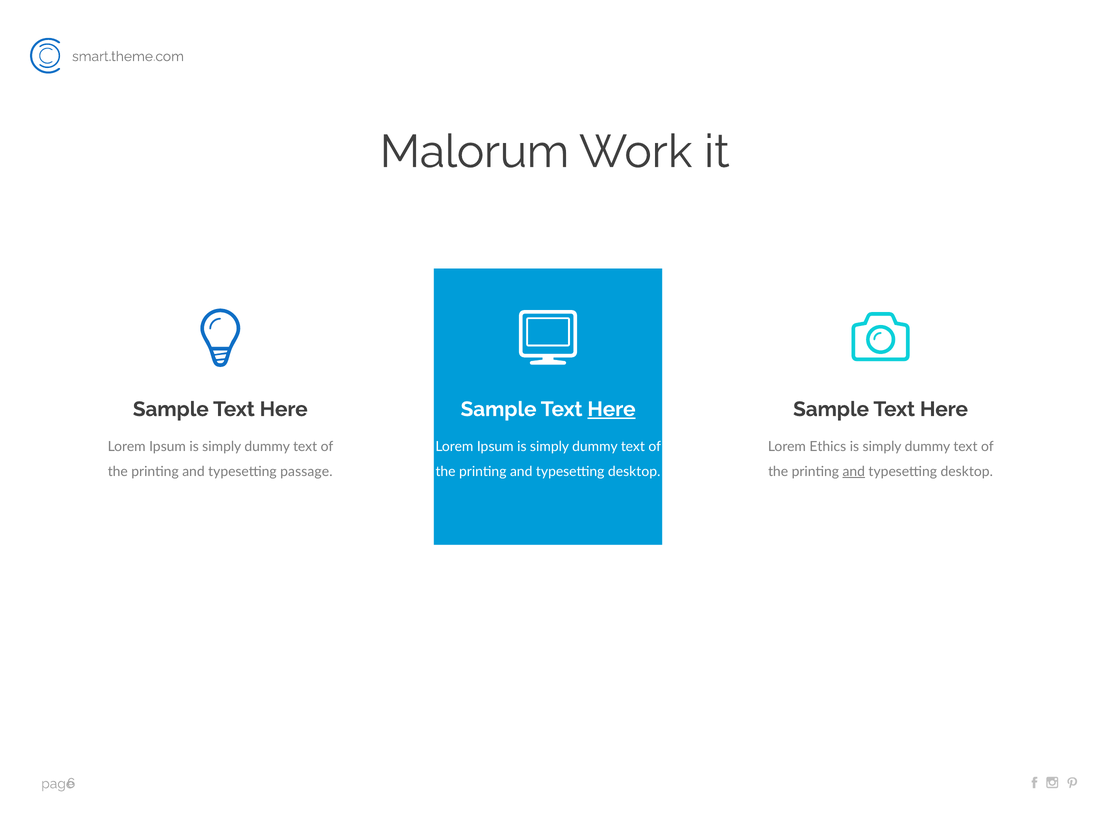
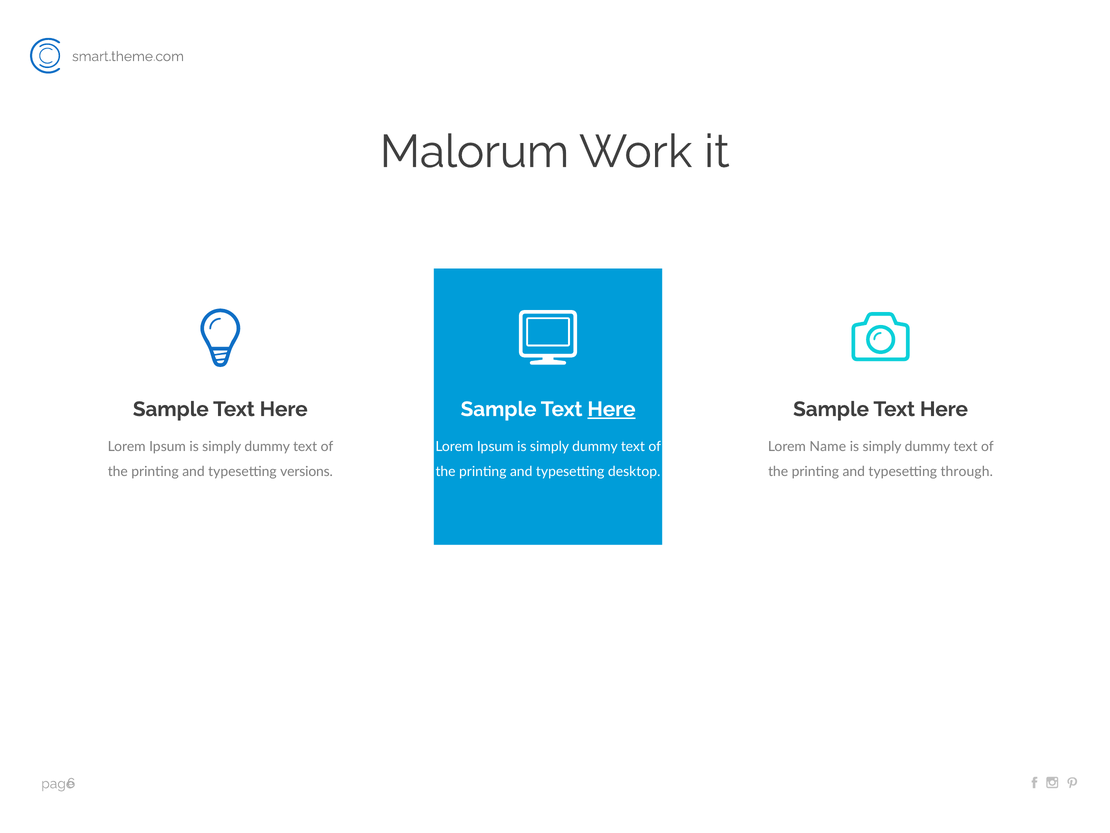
Ethics: Ethics -> Name (828, 446)
passage: passage -> versions (307, 471)
and underline: present -> none (854, 471)
desktop: desktop -> through (967, 471)
